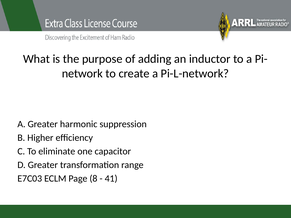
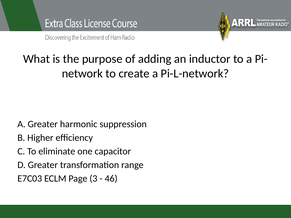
8: 8 -> 3 (93, 179)
41: 41 -> 46 (111, 179)
